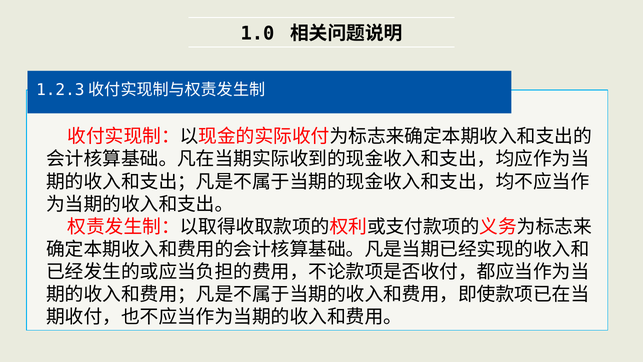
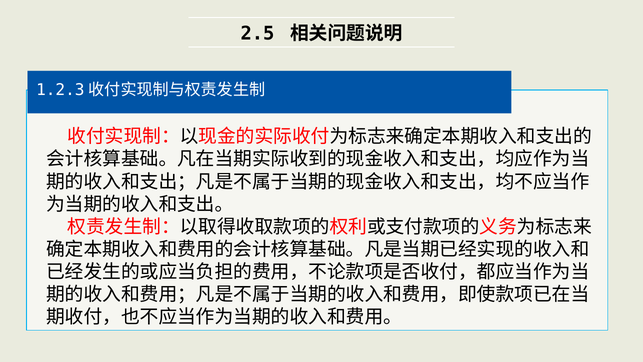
1.0: 1.0 -> 2.5 (257, 34)
